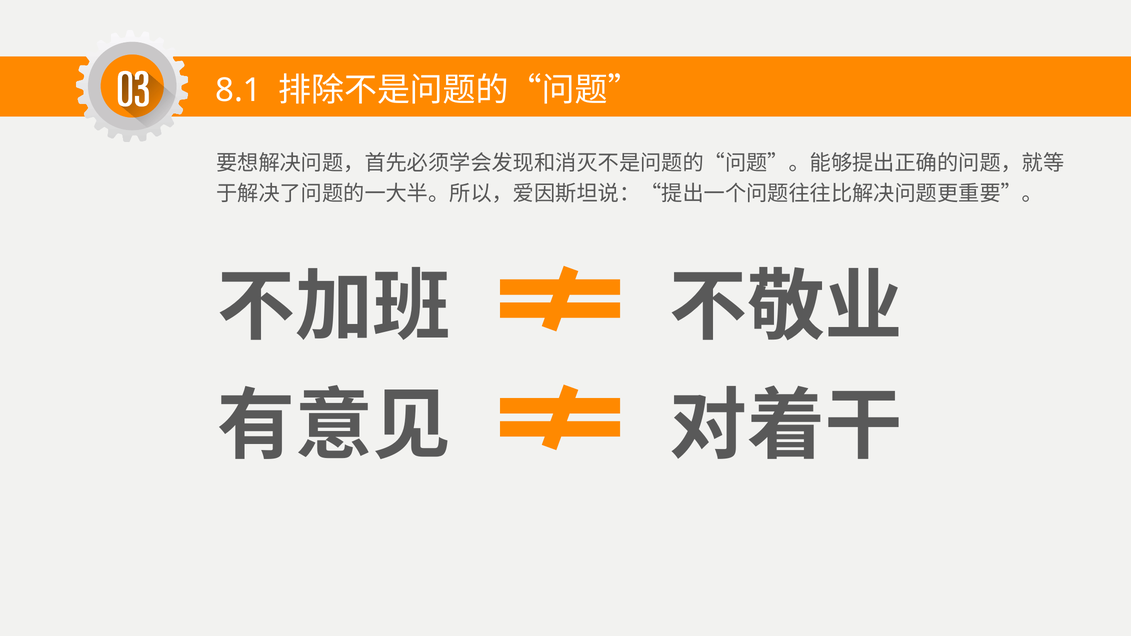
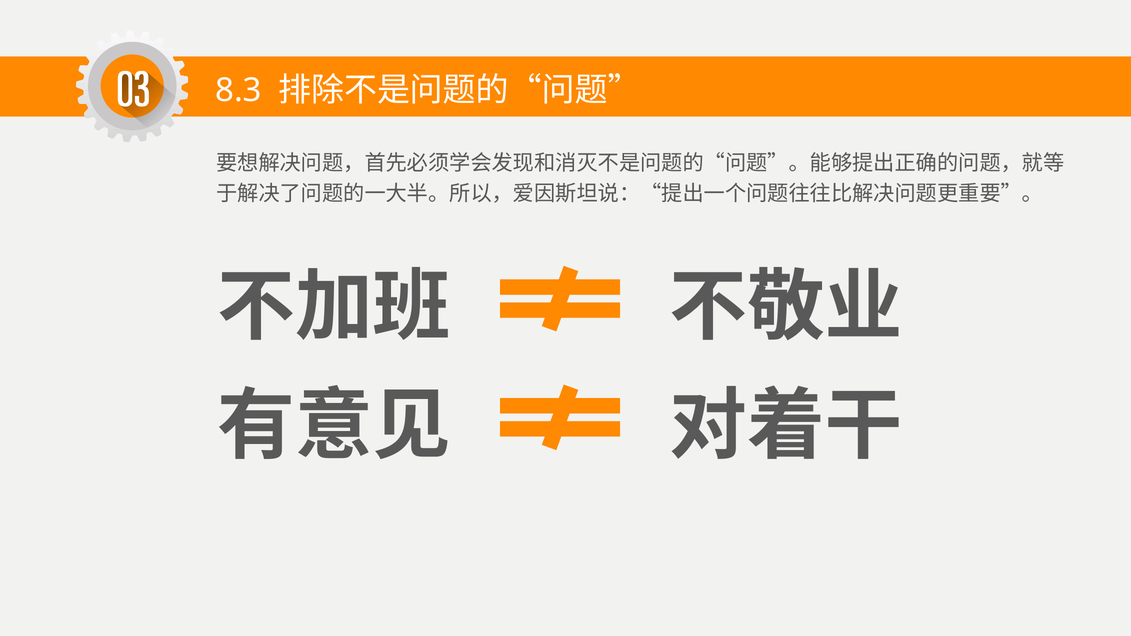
8.1: 8.1 -> 8.3 (239, 90)
